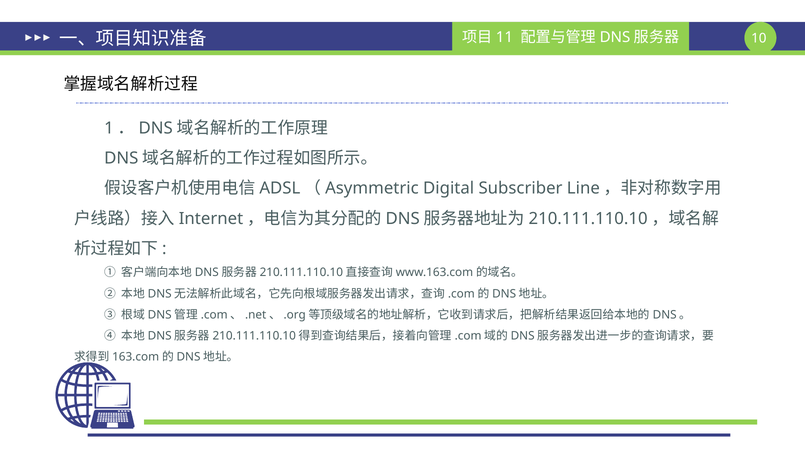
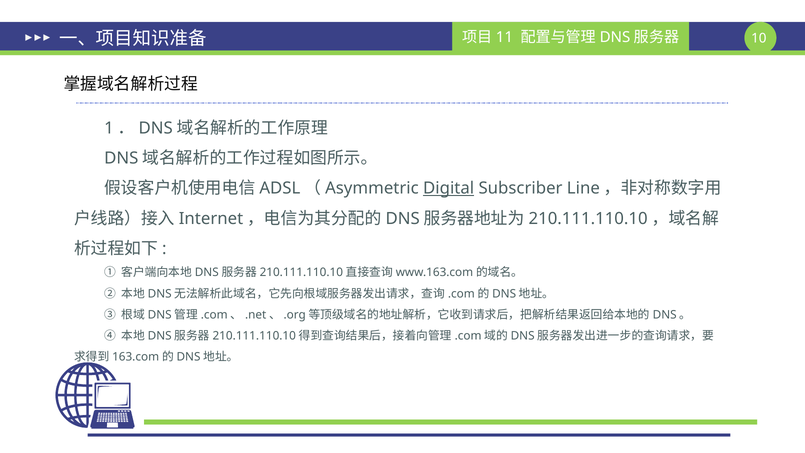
Digital underline: none -> present (449, 188)
